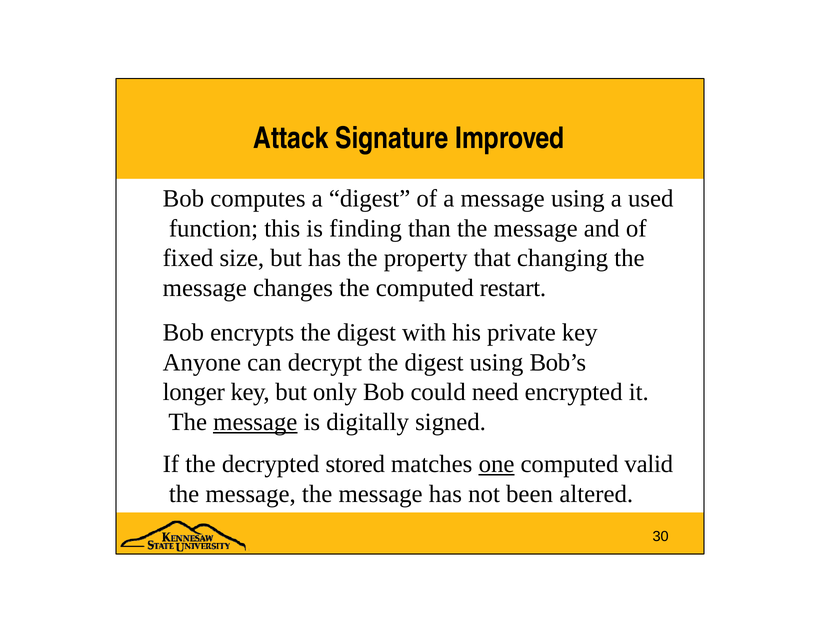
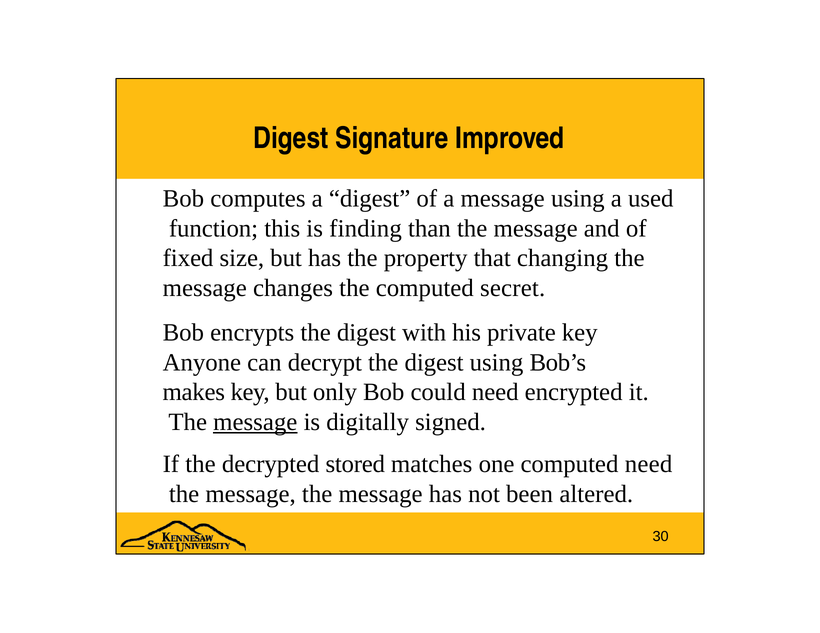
Attack: Attack -> Digest (291, 139)
restart: restart -> secret (513, 288)
longer: longer -> makes (194, 393)
one underline: present -> none (497, 465)
computed valid: valid -> need (649, 465)
